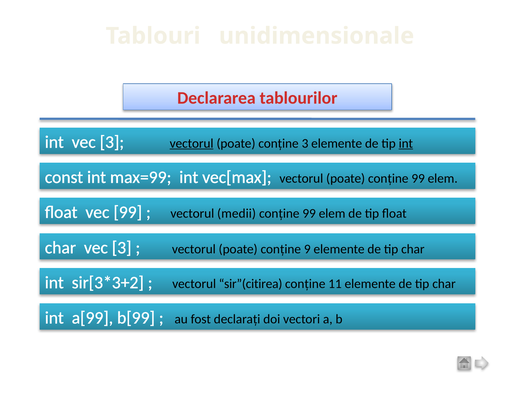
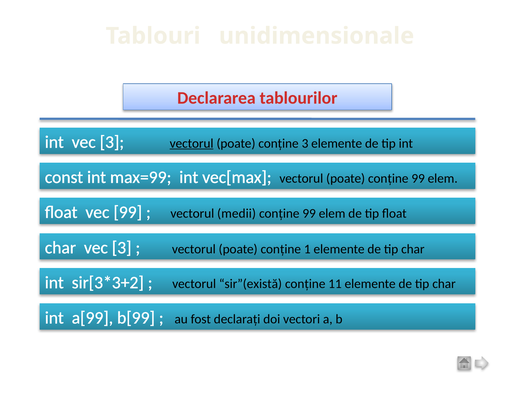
int underline: present -> none (406, 143)
9: 9 -> 1 (307, 249)
sir”(citirea: sir”(citirea -> sir”(există (251, 284)
